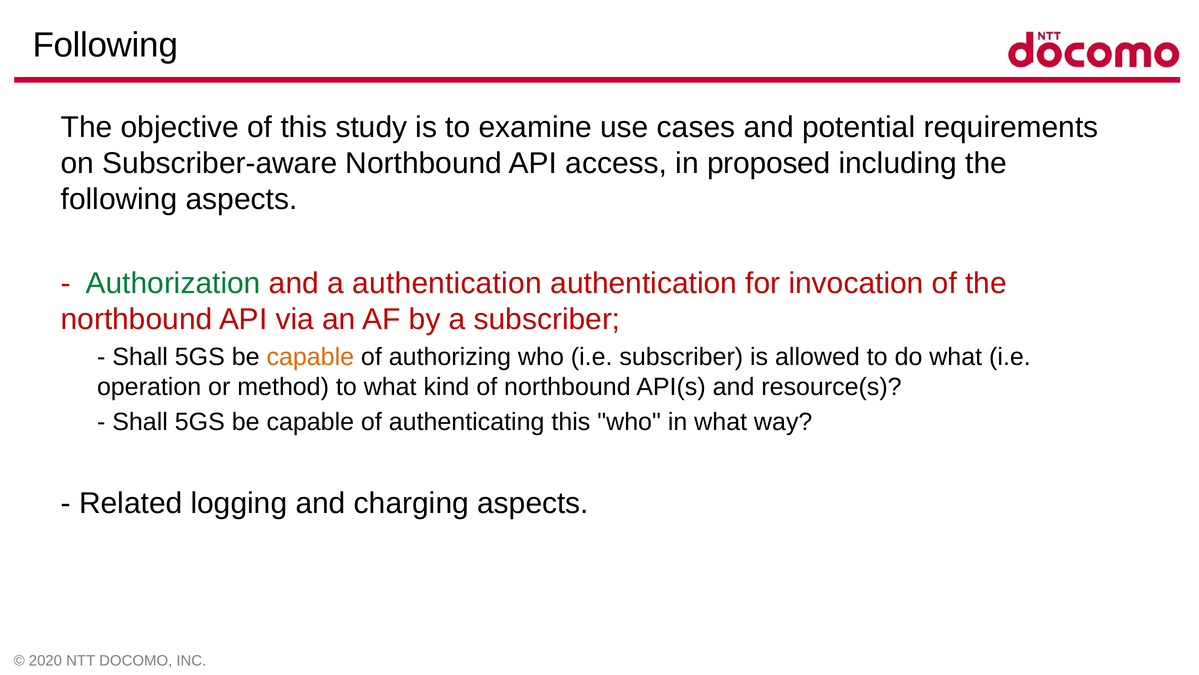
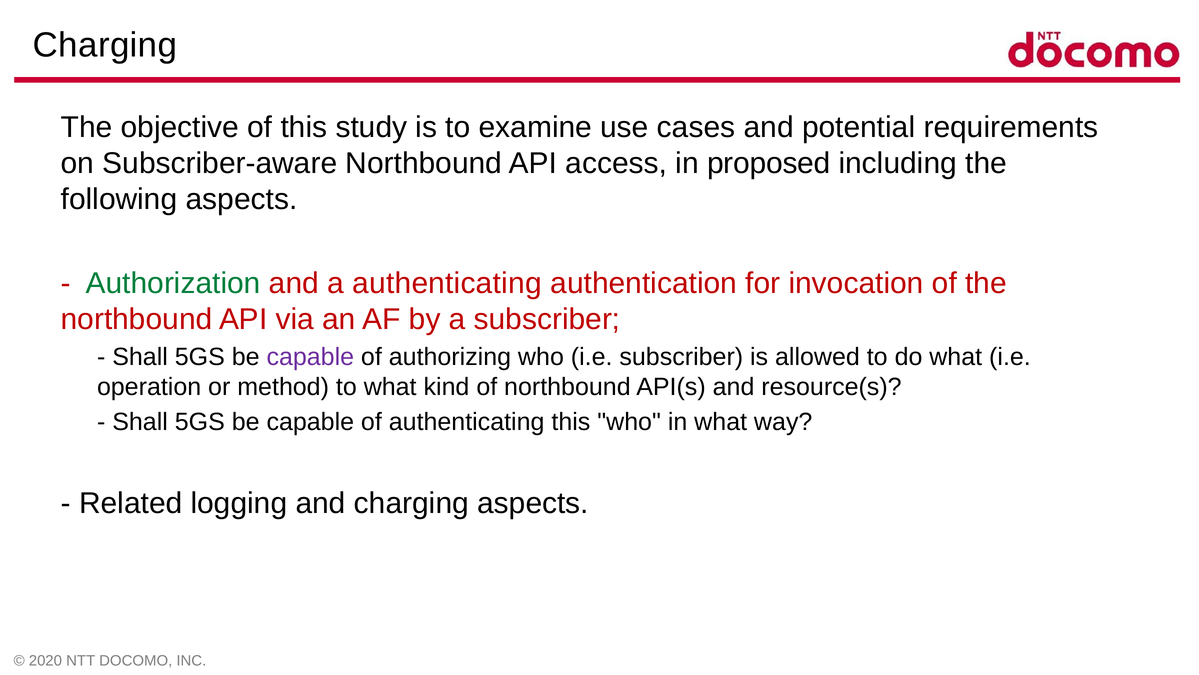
Following: Following -> Charging (105, 45)
a authentication: authentication -> authenticating (447, 283)
capable colour: orange -> purple (310, 357)
